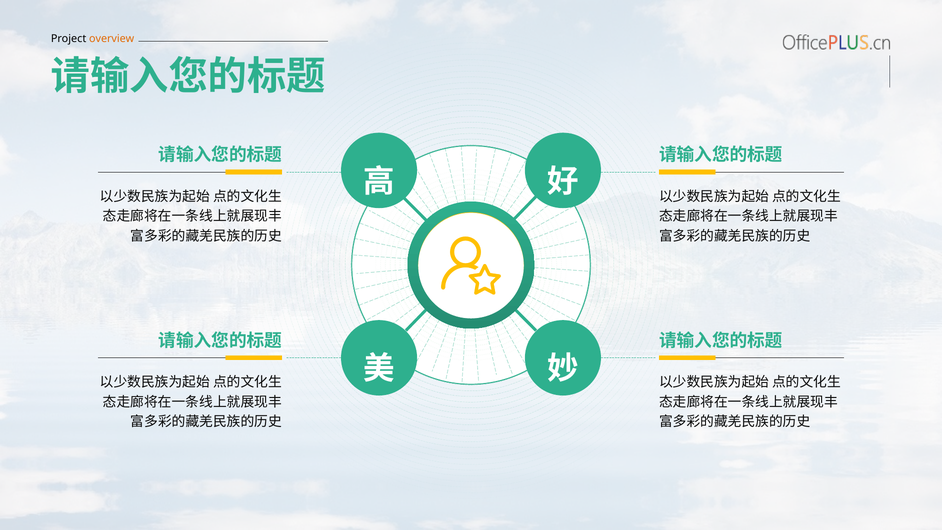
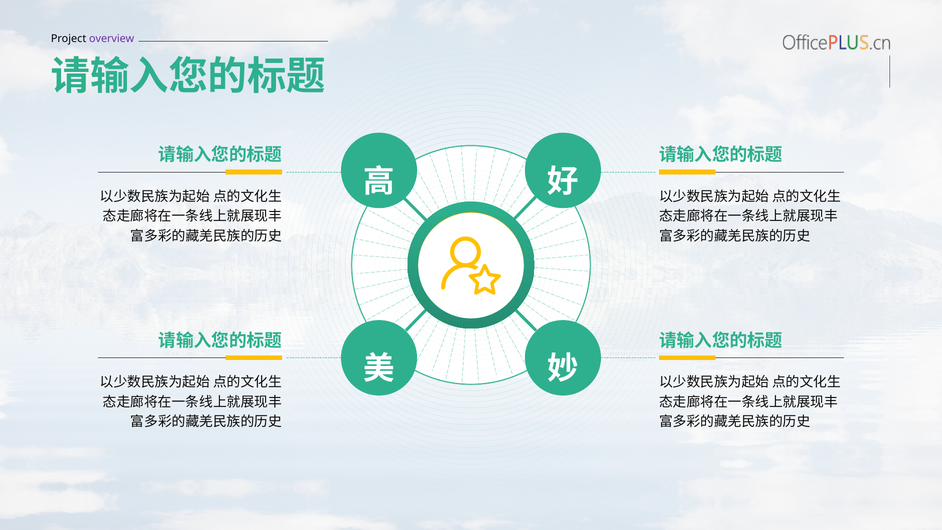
overview colour: orange -> purple (112, 39)
